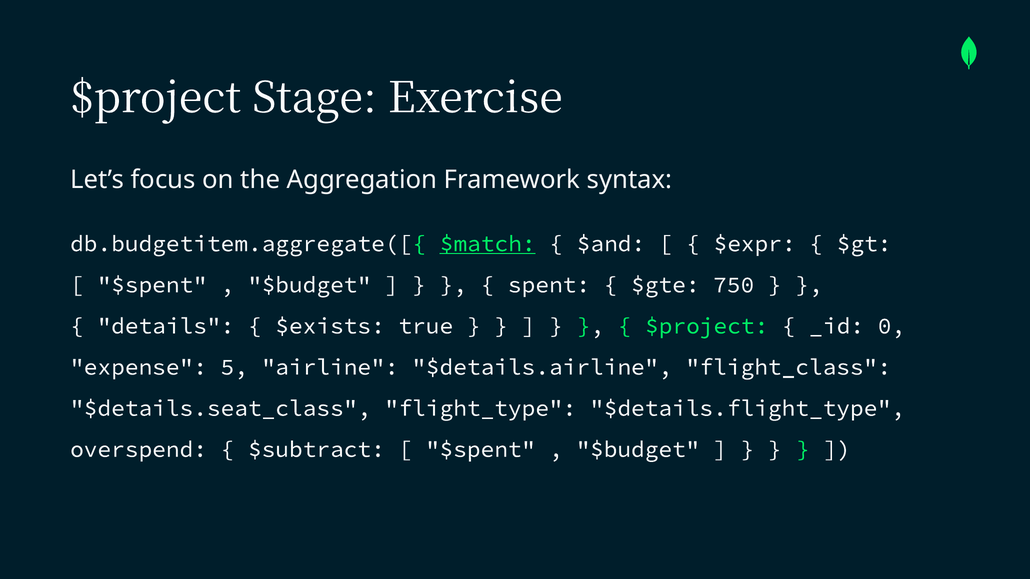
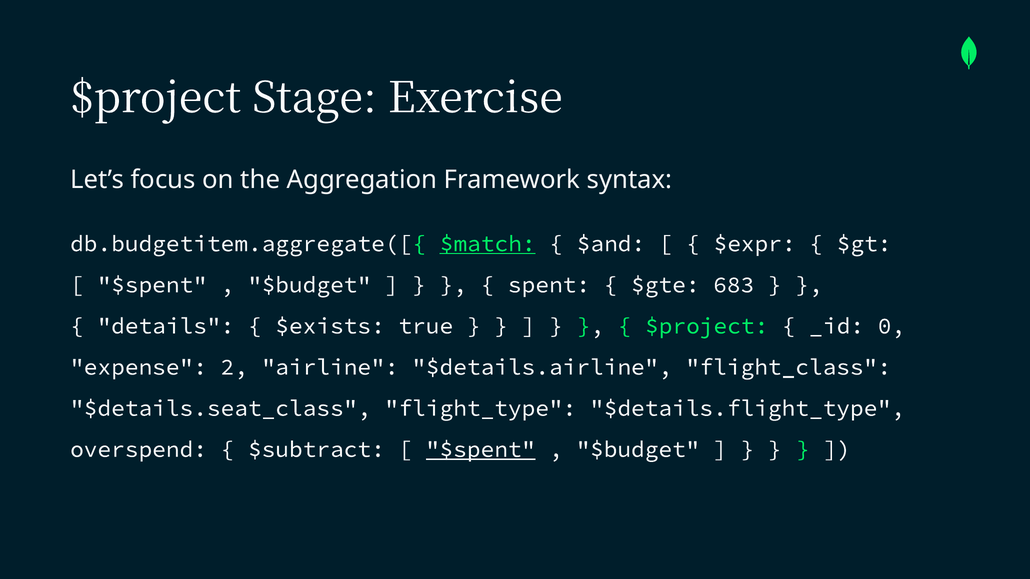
750: 750 -> 683 (734, 285)
5: 5 -> 2 (234, 367)
$spent underline: none -> present (481, 450)
